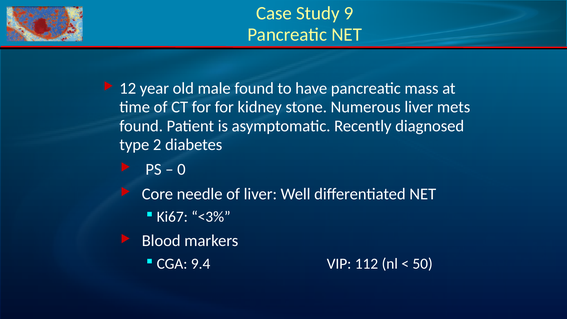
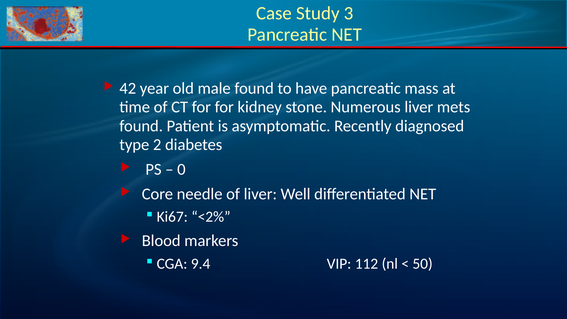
9: 9 -> 3 (349, 13)
12: 12 -> 42 (128, 88)
<3%: <3% -> <2% (211, 217)
